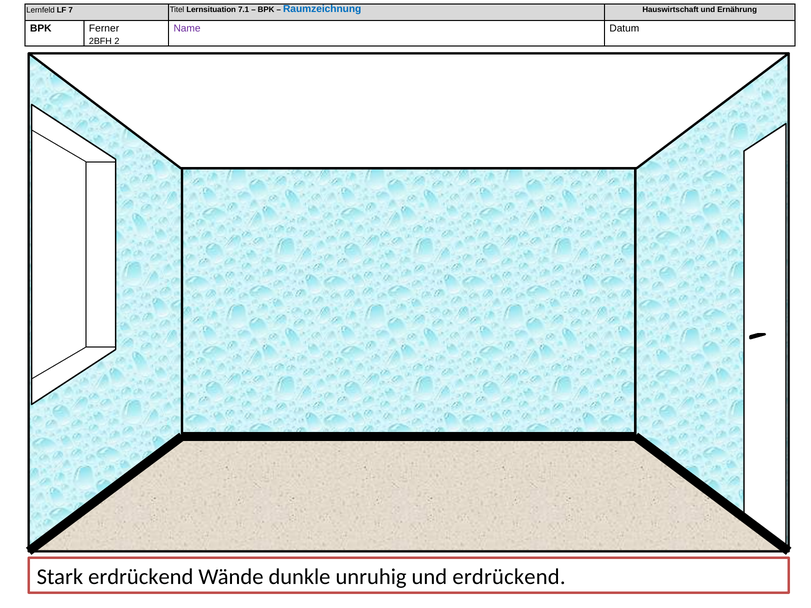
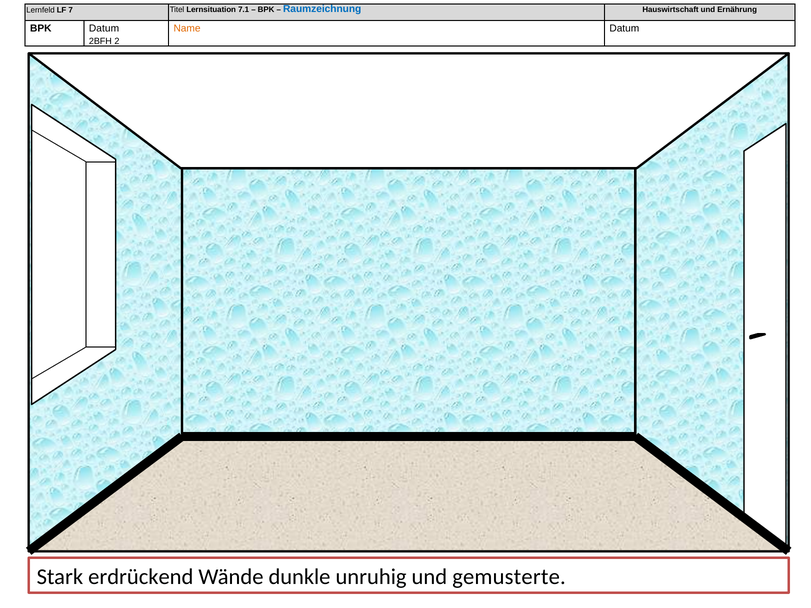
BPK Ferner: Ferner -> Datum (104, 28)
Name colour: purple -> orange (187, 28)
und erdrückend: erdrückend -> gemusterte (509, 577)
